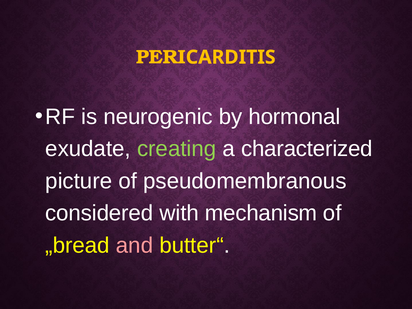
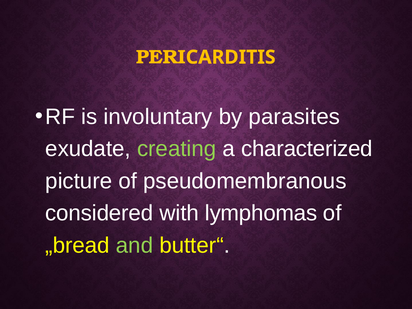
neurogenic: neurogenic -> involuntary (158, 117)
hormonal: hormonal -> parasites (294, 117)
mechanism: mechanism -> lymphomas (261, 213)
and colour: pink -> light green (135, 245)
